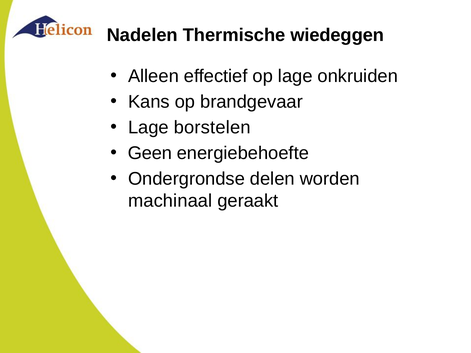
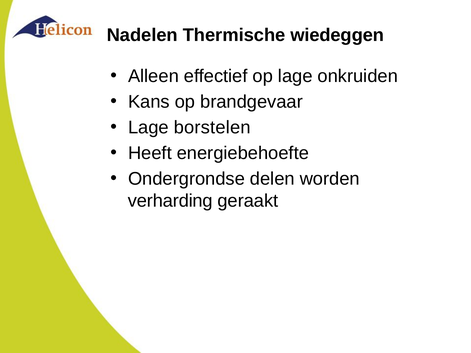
Geen: Geen -> Heeft (150, 153)
machinaal: machinaal -> verharding (170, 201)
